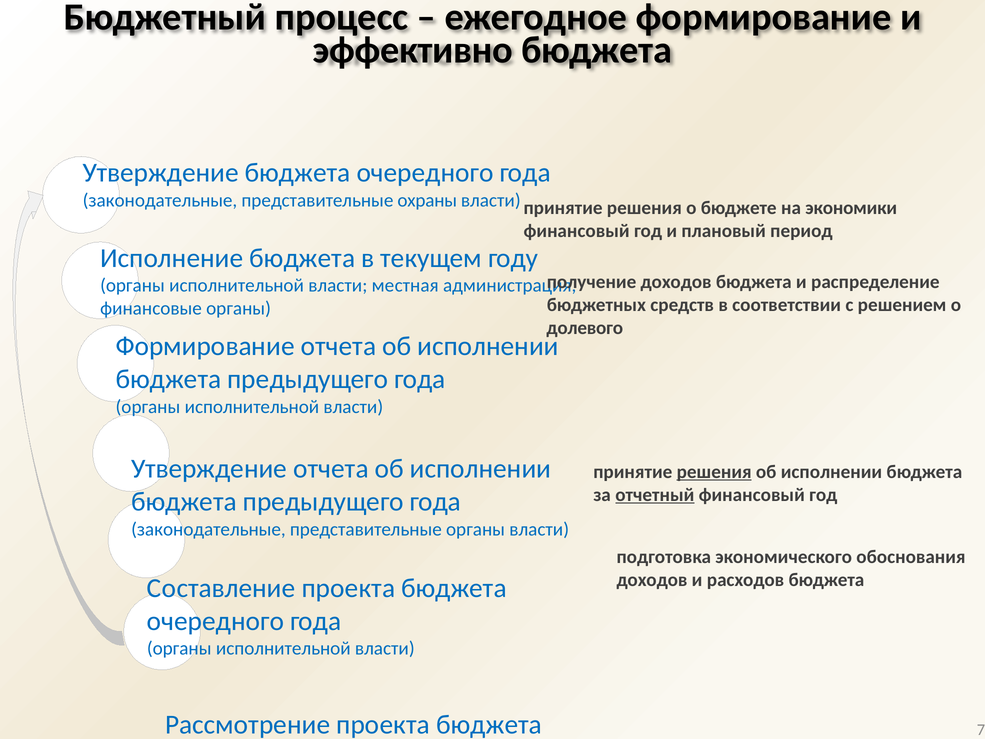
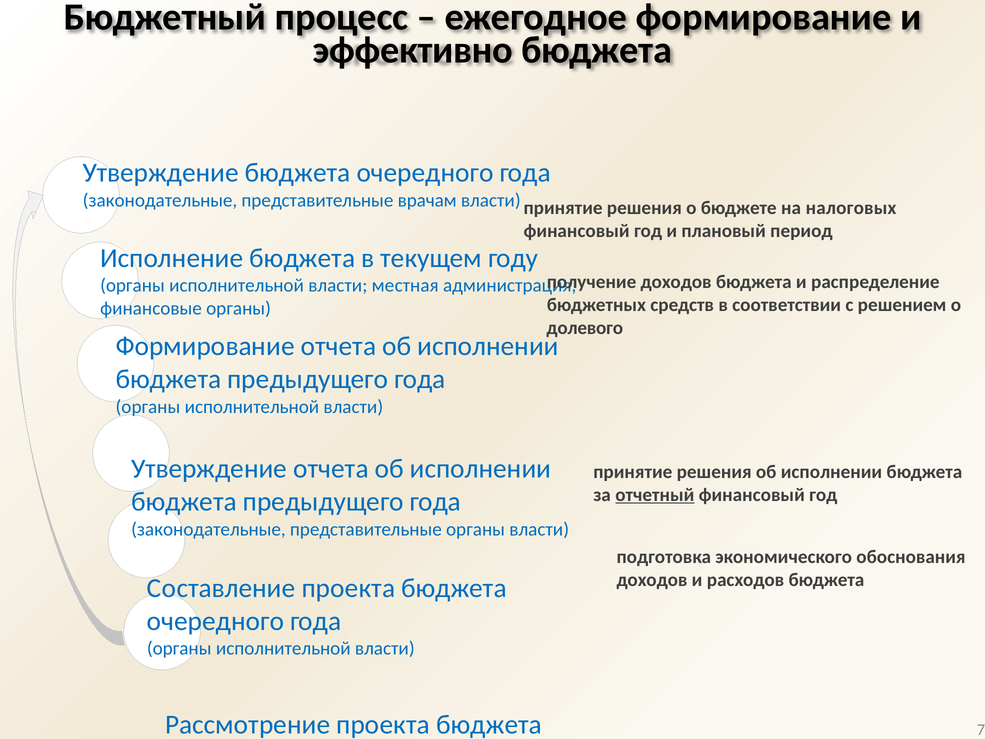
охраны: охраны -> врачам (427, 201)
экономики: экономики -> налоговых (851, 208)
решения underline: present -> none (714, 472)
